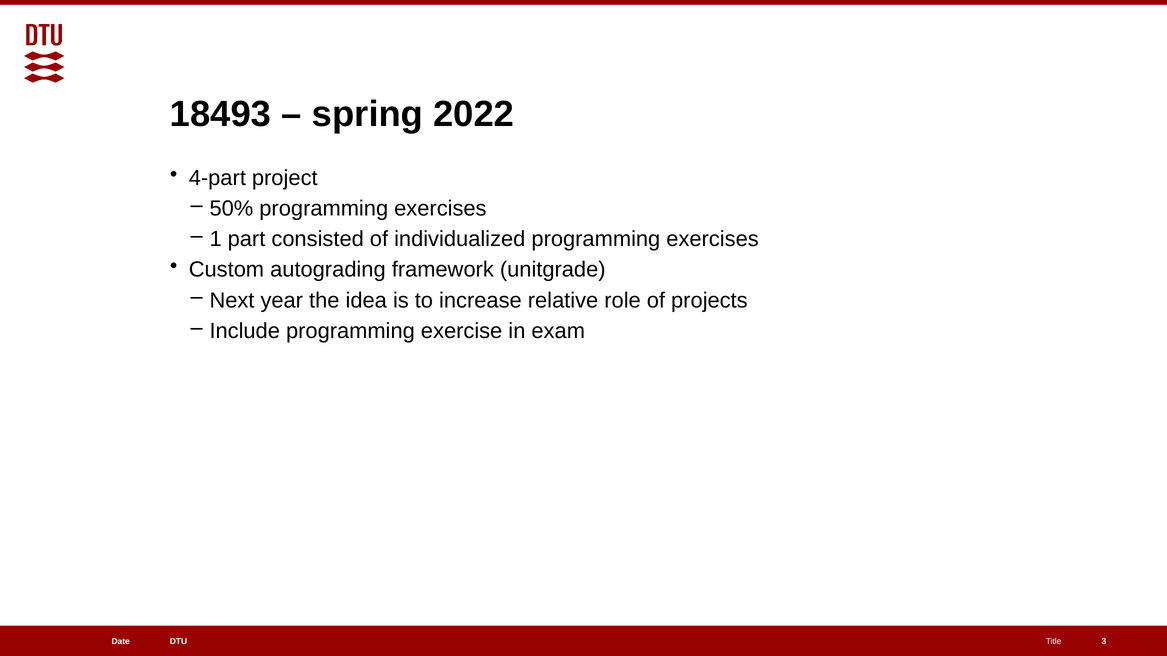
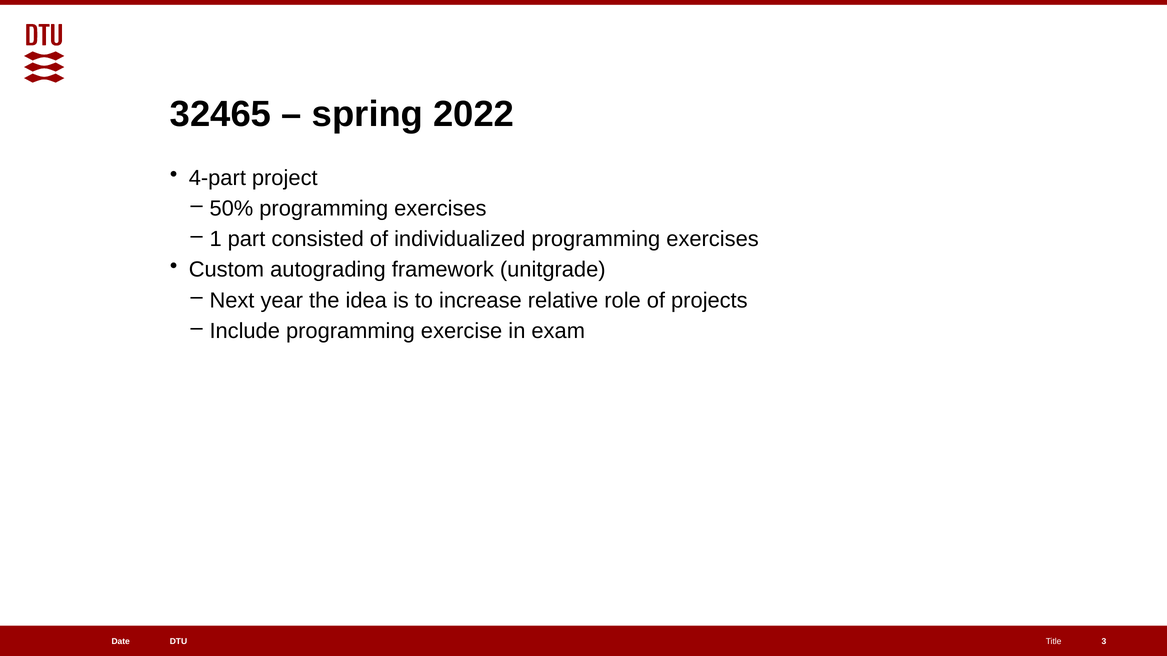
18493: 18493 -> 32465 (221, 115)
